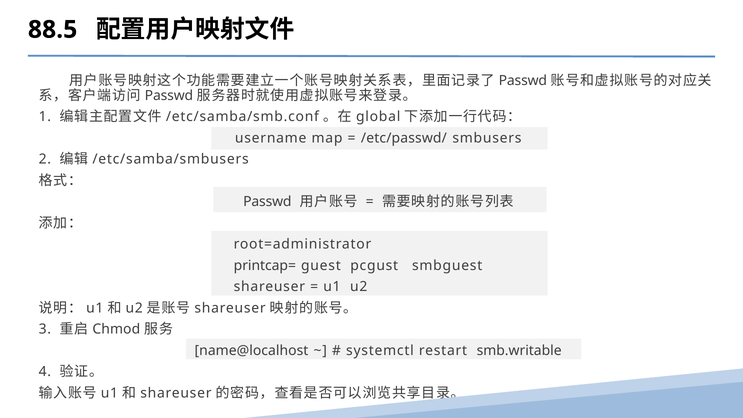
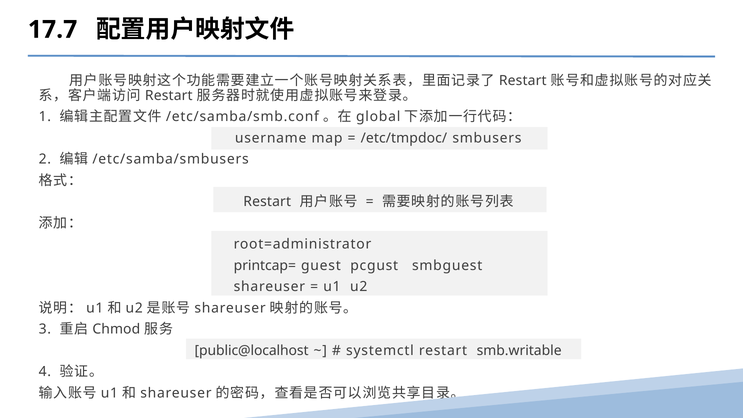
88.5: 88.5 -> 17.7 (53, 30)
Passwd: Passwd -> Restart (523, 81)
Passwd: Passwd -> Restart (169, 96)
/etc/passwd/: /etc/passwd/ -> /etc/tmpdoc/ (404, 138)
Passwd: Passwd -> Restart (267, 202)
name@localhost: name@localhost -> public@localhost (252, 350)
